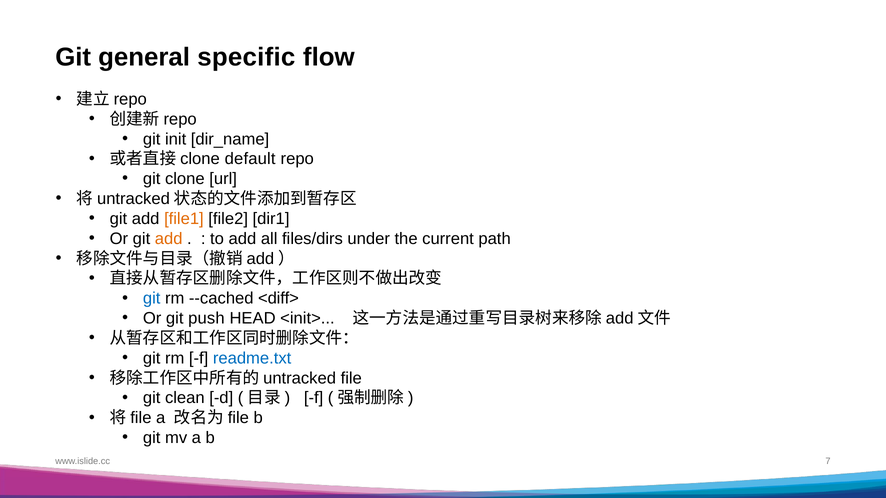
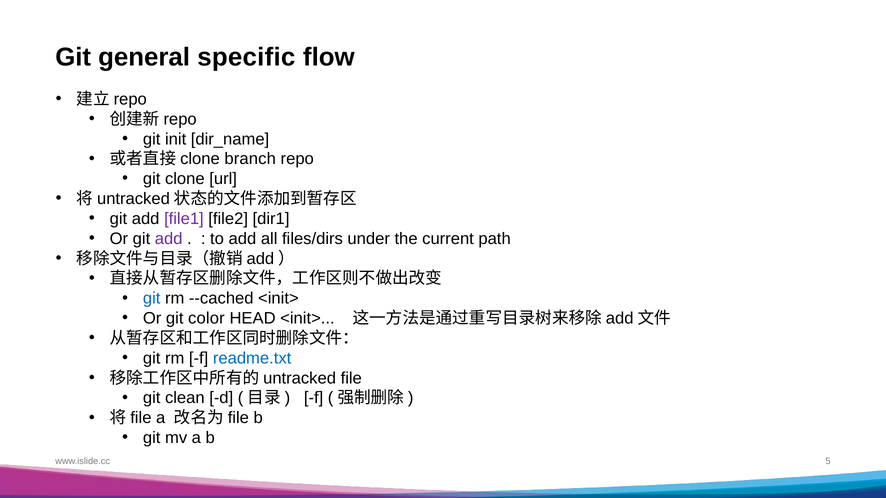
default: default -> branch (250, 159)
file1 colour: orange -> purple (184, 219)
add colour: orange -> purple (169, 239)
--cached <diff>: <diff> -> <init> (278, 299)
push: push -> color (206, 319)
7: 7 -> 5 (828, 462)
